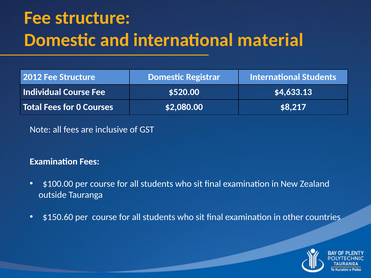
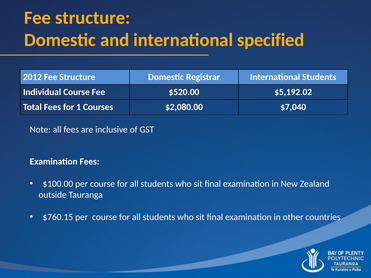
material: material -> specified (271, 40)
$4,633.13: $4,633.13 -> $5,192.02 (293, 92)
0: 0 -> 1 (79, 107)
$8,217: $8,217 -> $7,040 (293, 107)
$150.60: $150.60 -> $760.15 (58, 217)
